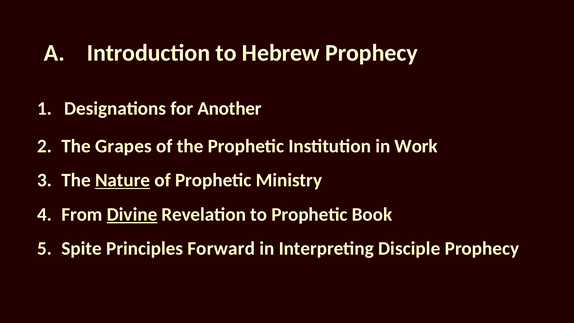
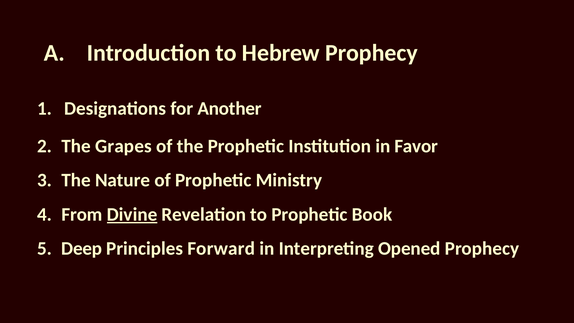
Work: Work -> Favor (416, 146)
Nature underline: present -> none (123, 180)
Spite: Spite -> Deep (82, 249)
Disciple: Disciple -> Opened (409, 249)
